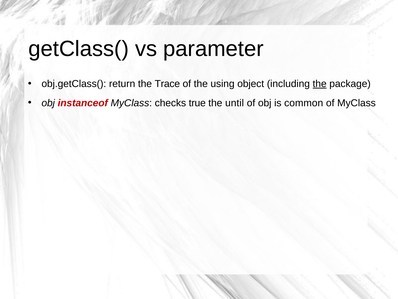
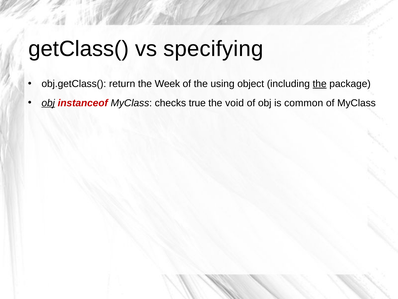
parameter: parameter -> specifying (213, 49)
Trace: Trace -> Week (167, 84)
obj underline: none -> present (48, 103)
until: until -> void (235, 103)
